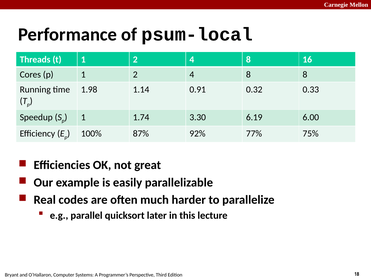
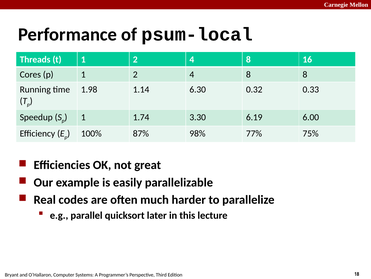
0.91: 0.91 -> 6.30 (198, 89)
92%: 92% -> 98% (197, 133)
